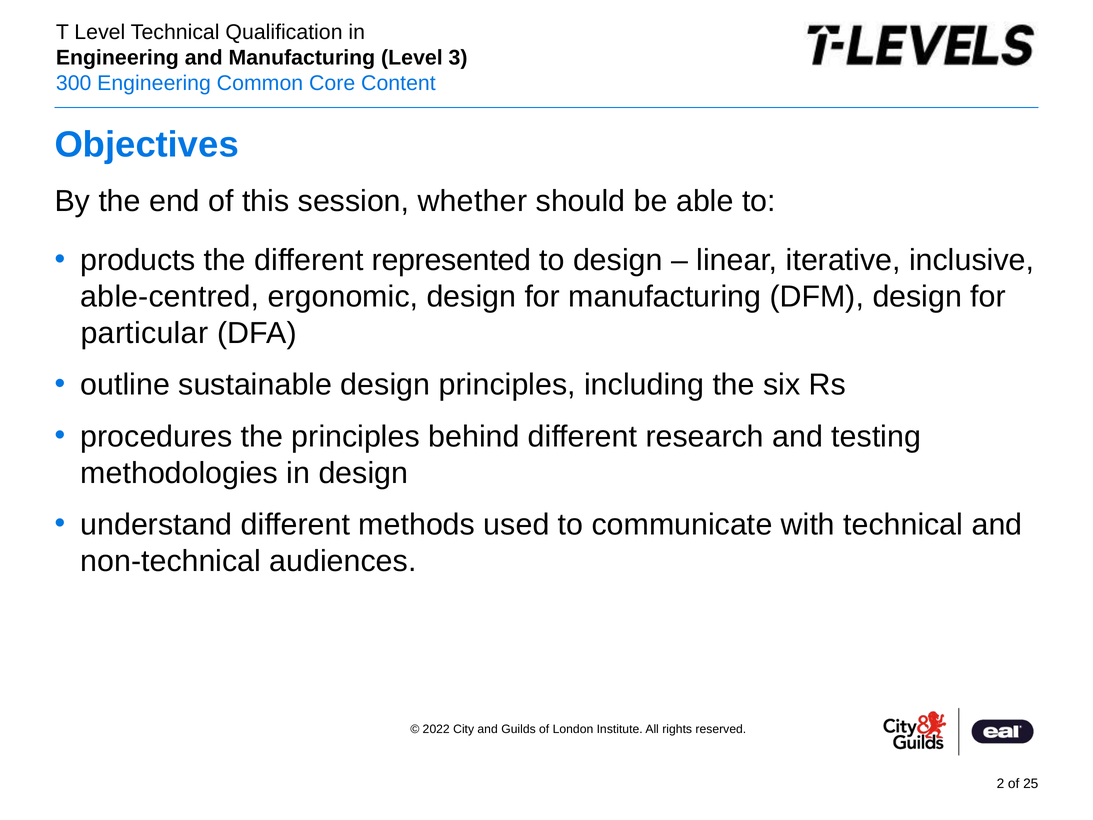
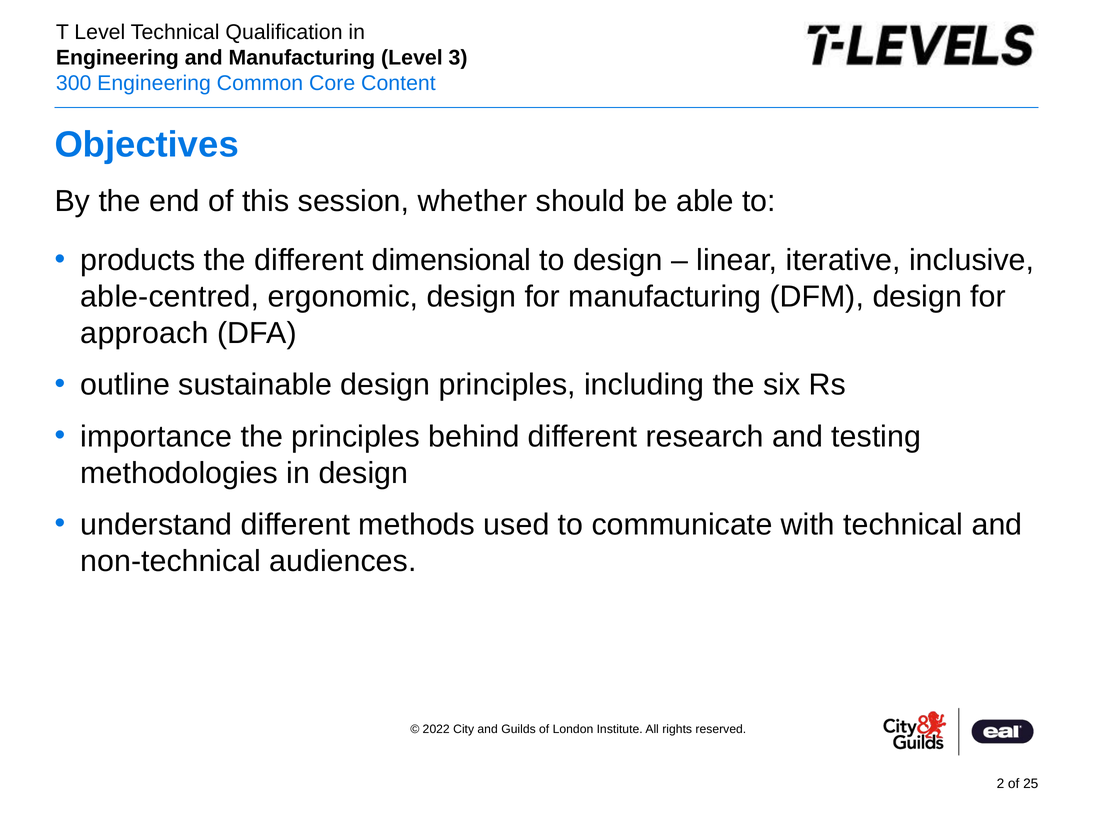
represented: represented -> dimensional (452, 260)
particular: particular -> approach (144, 333)
procedures: procedures -> importance (156, 436)
